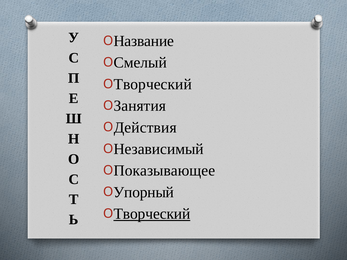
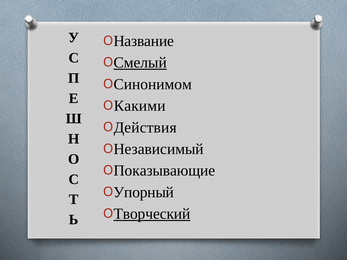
Смелый underline: none -> present (140, 63)
Творческий: Творческий -> Синонимом (153, 84)
Занятия: Занятия -> Какими (140, 106)
Показывающее: Показывающее -> Показывающие (164, 171)
